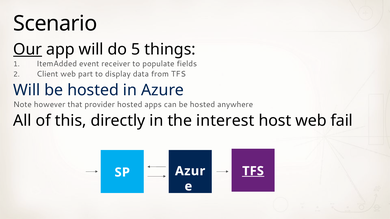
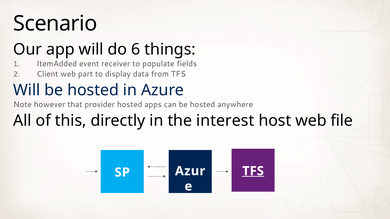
Our underline: present -> none (28, 49)
5: 5 -> 6 (136, 49)
fail: fail -> file (342, 121)
